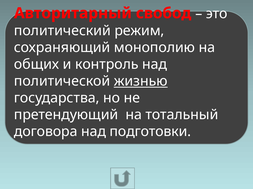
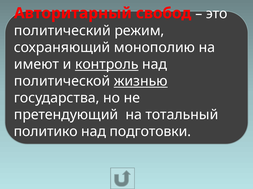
общих: общих -> имеют (37, 65)
контроль underline: none -> present (107, 65)
договора: договора -> политико (46, 132)
